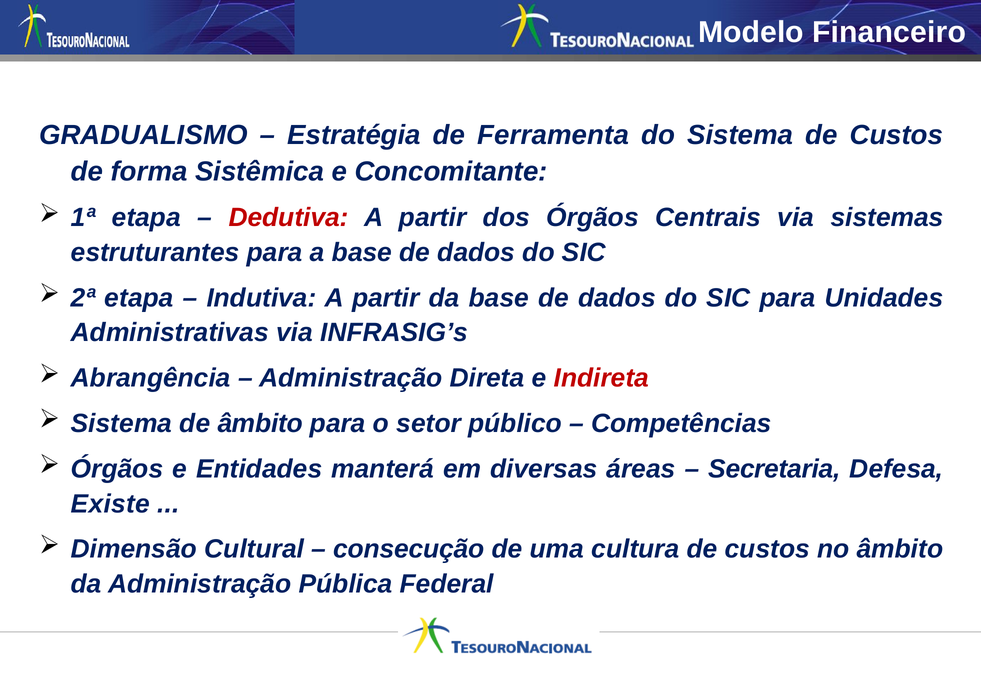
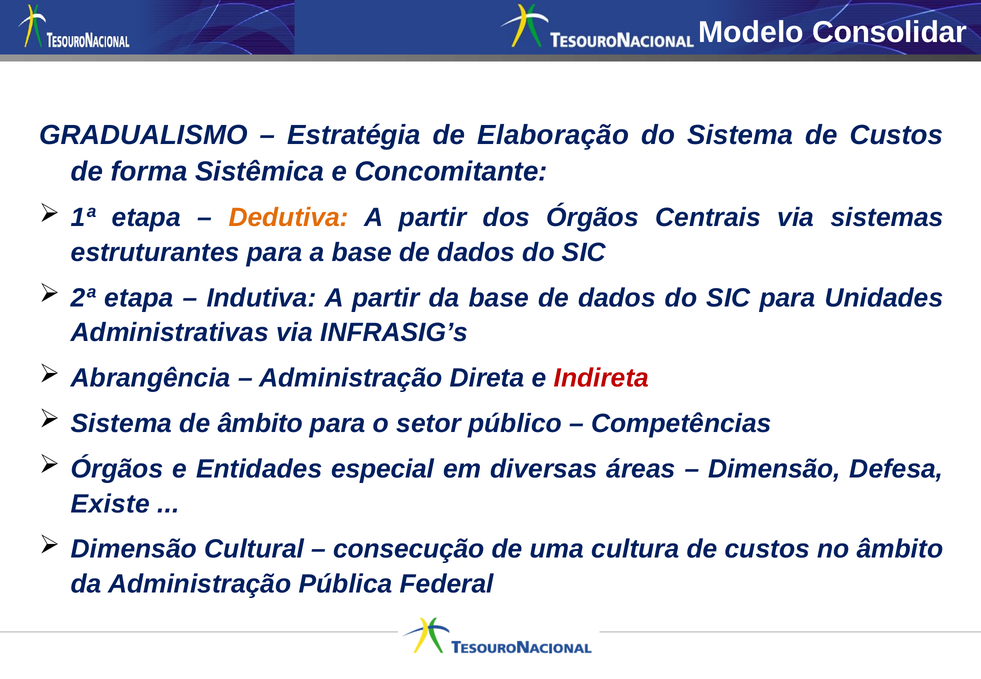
Financeiro: Financeiro -> Consolidar (889, 32)
Ferramenta: Ferramenta -> Elaboração (553, 135)
Dedutiva colour: red -> orange (289, 218)
manterá: manterá -> especial (383, 469)
Secretaria: Secretaria -> Dimensão (774, 469)
